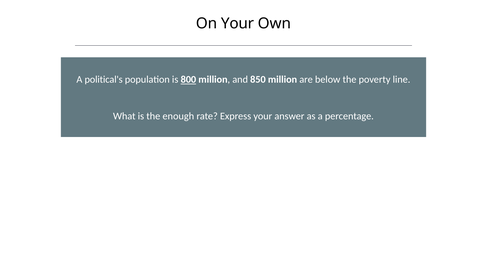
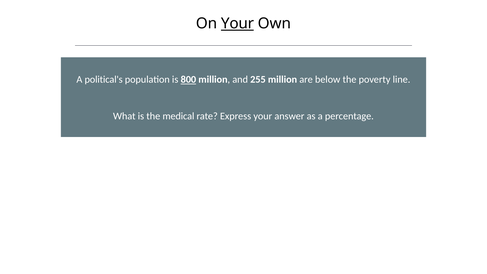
Your underline: none -> present (238, 24)
850: 850 -> 255 (258, 80)
enough: enough -> medical (178, 116)
